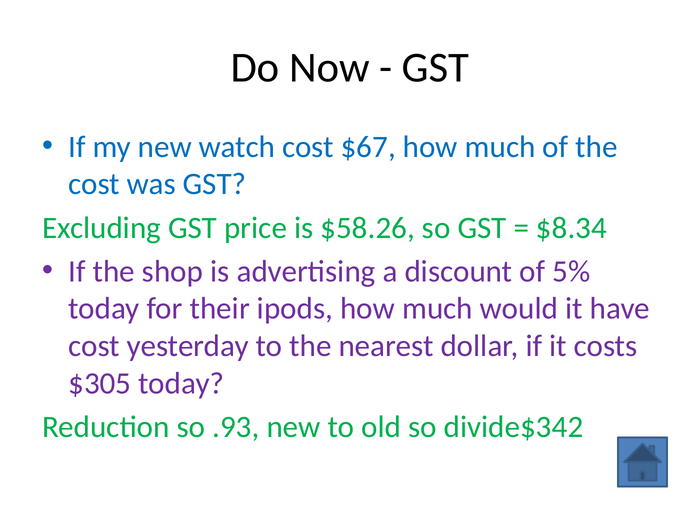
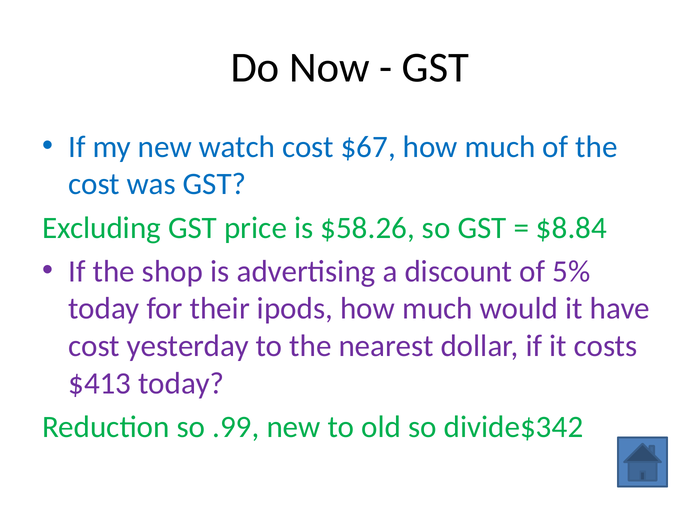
$8.34: $8.34 -> $8.84 (571, 228)
$305: $305 -> $413 (100, 383)
.93: .93 -> .99 (236, 427)
